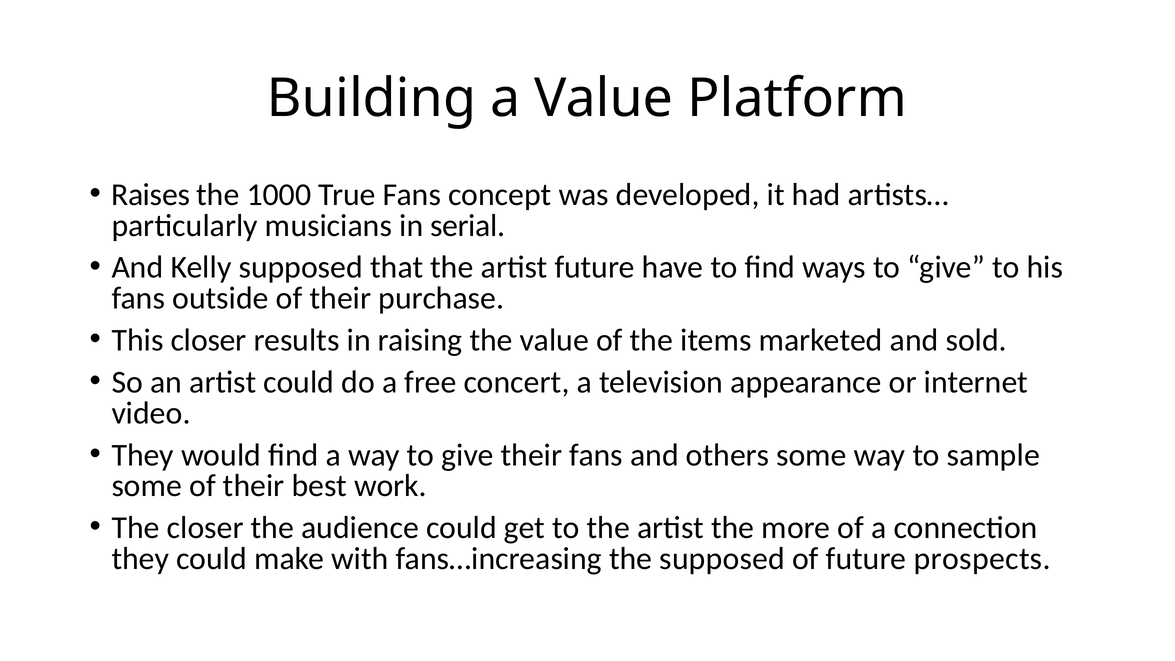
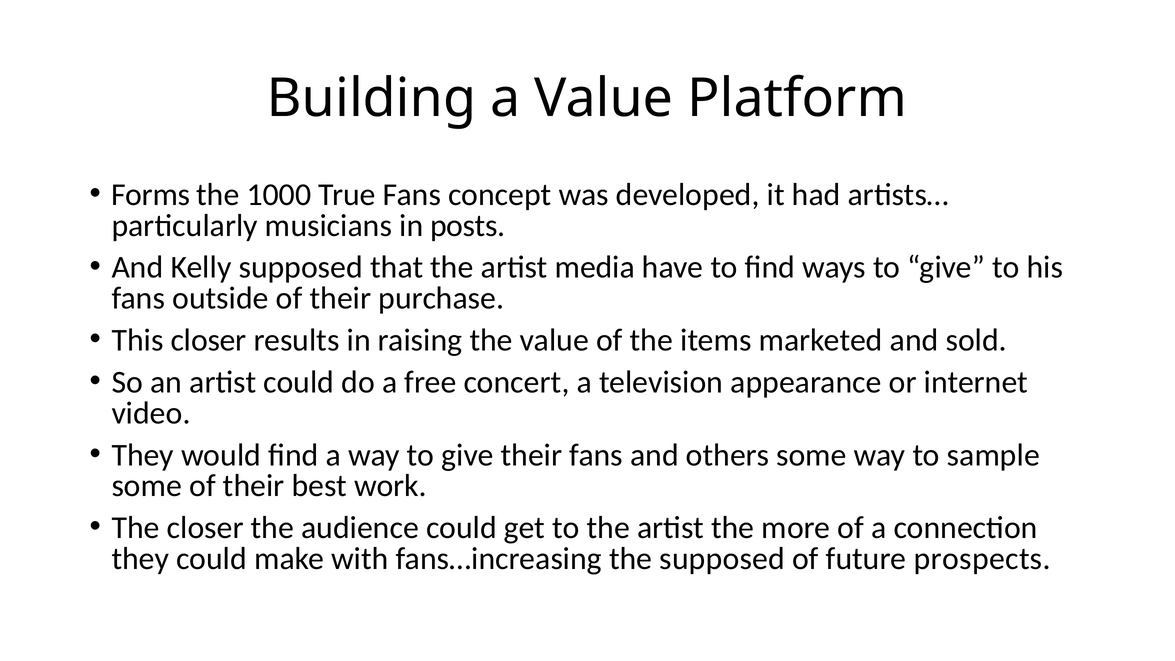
Raises: Raises -> Forms (151, 195)
serial: serial -> posts (468, 225)
artist future: future -> media (595, 267)
